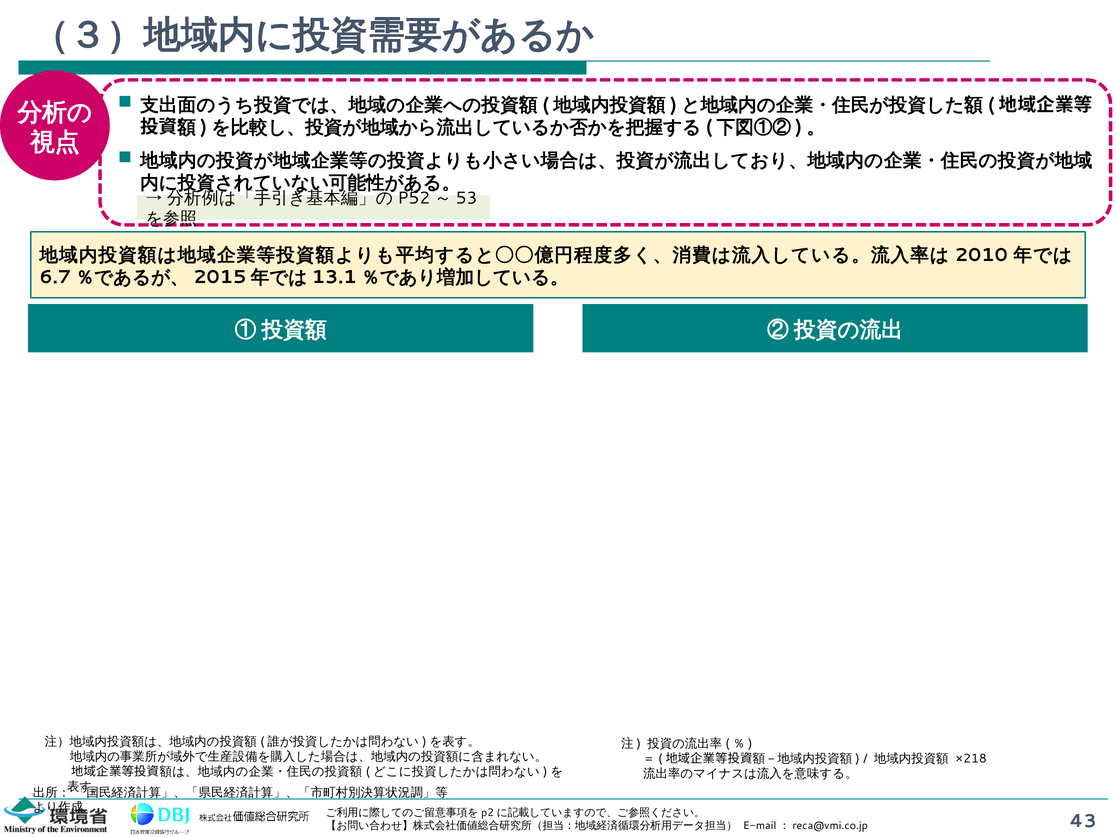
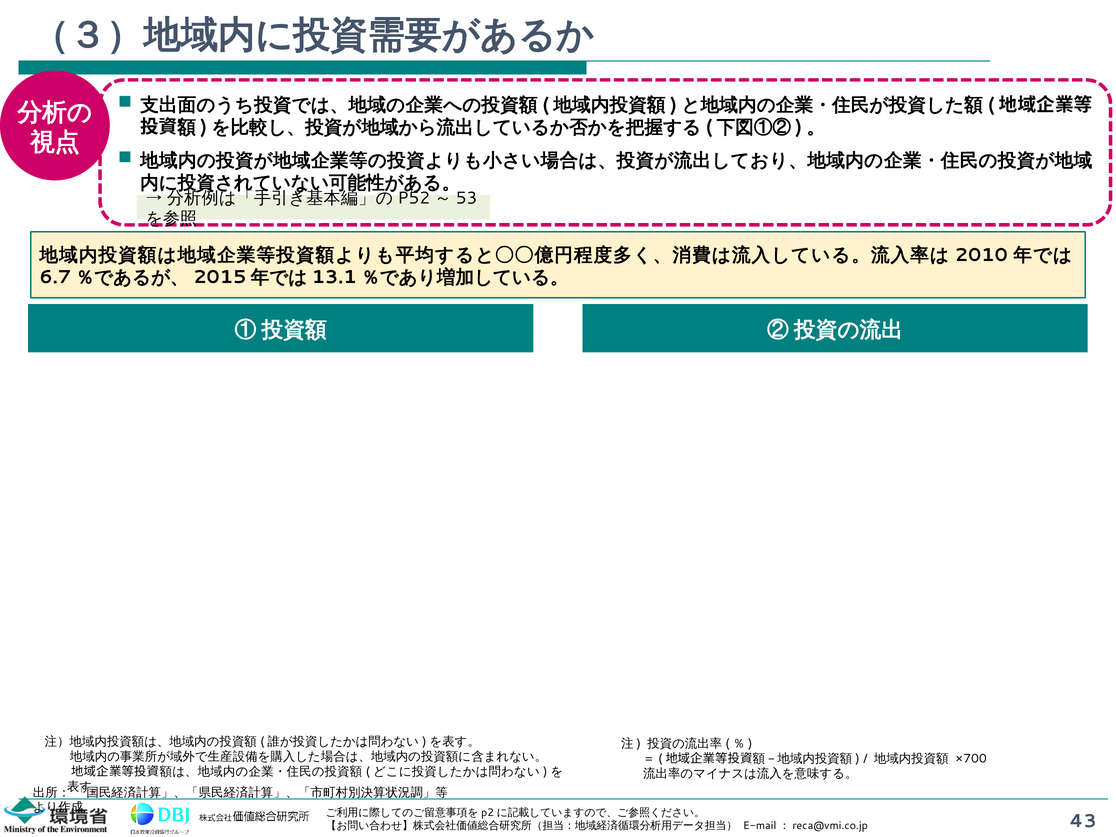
×218: ×218 -> ×700 (971, 758)
